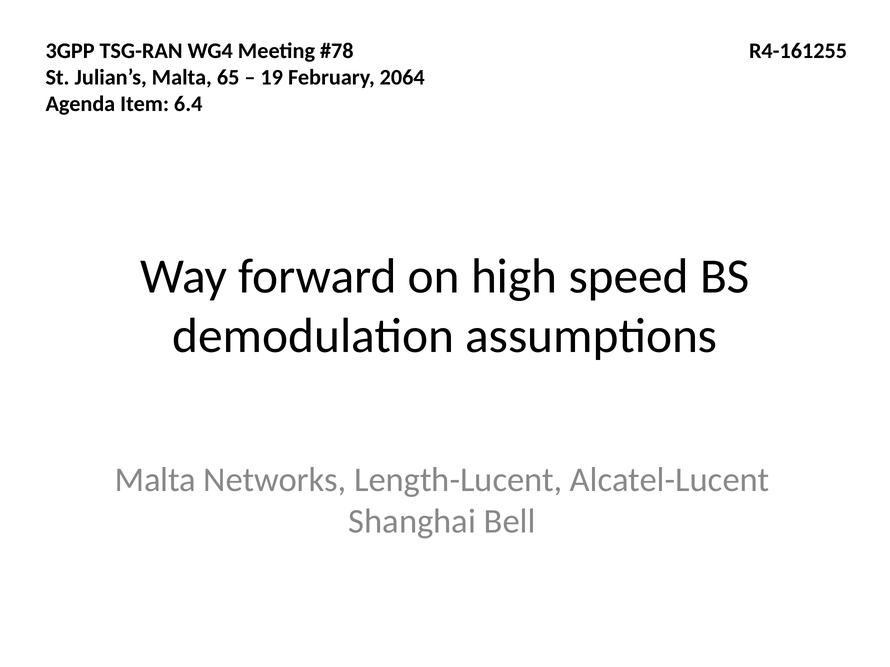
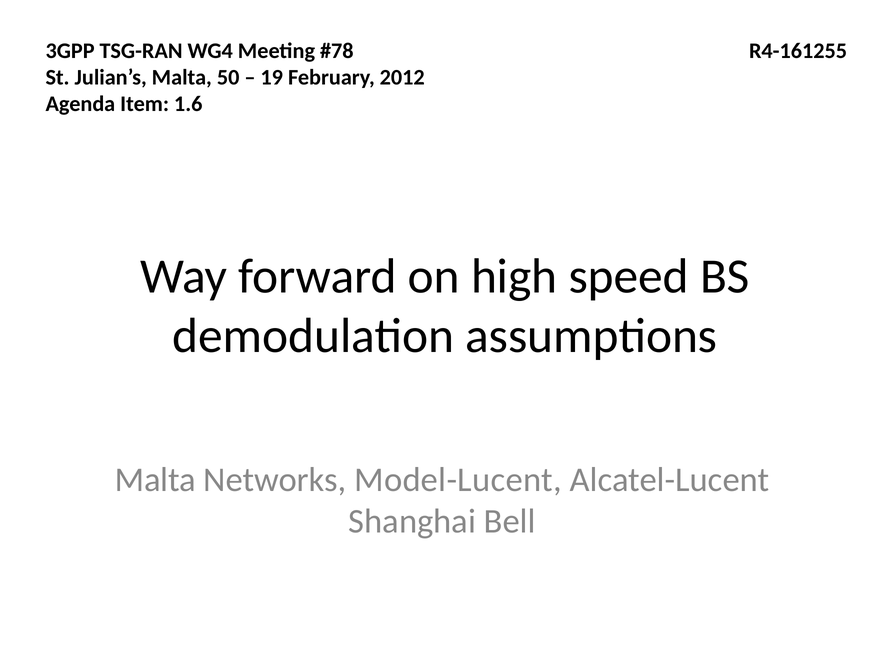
65: 65 -> 50 (228, 77)
2064: 2064 -> 2012 (402, 77)
6.4: 6.4 -> 1.6 (188, 104)
Length-Lucent: Length-Lucent -> Model-Lucent (458, 480)
